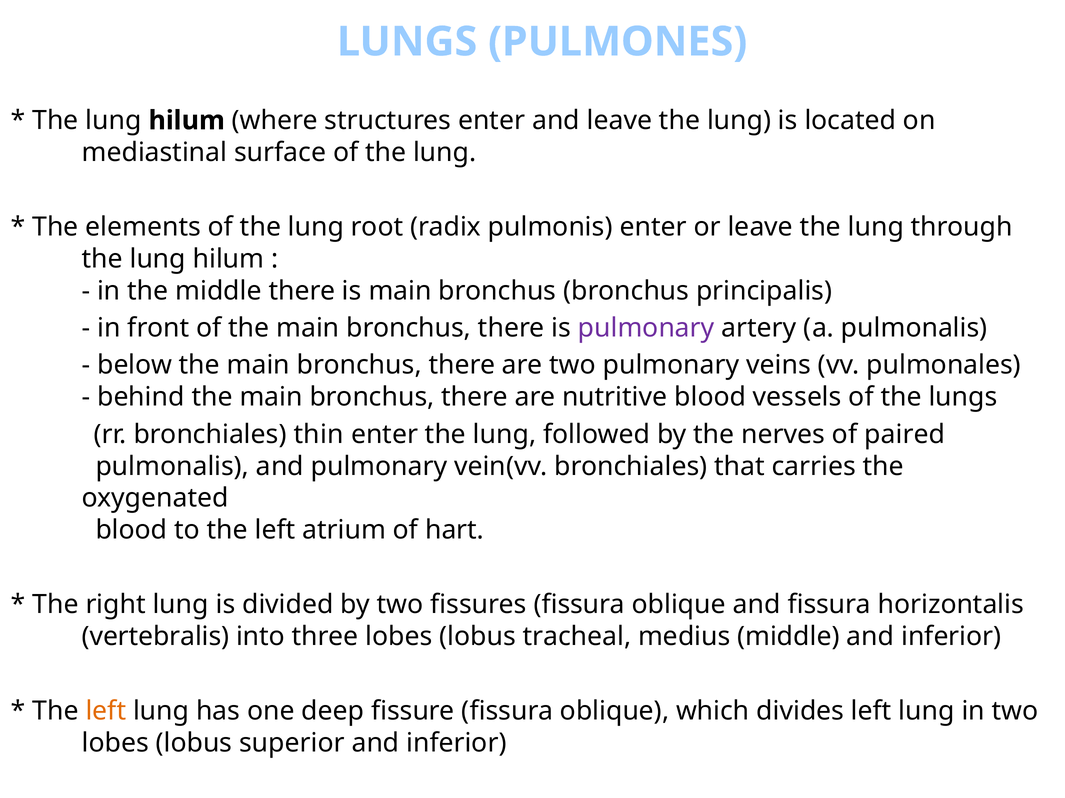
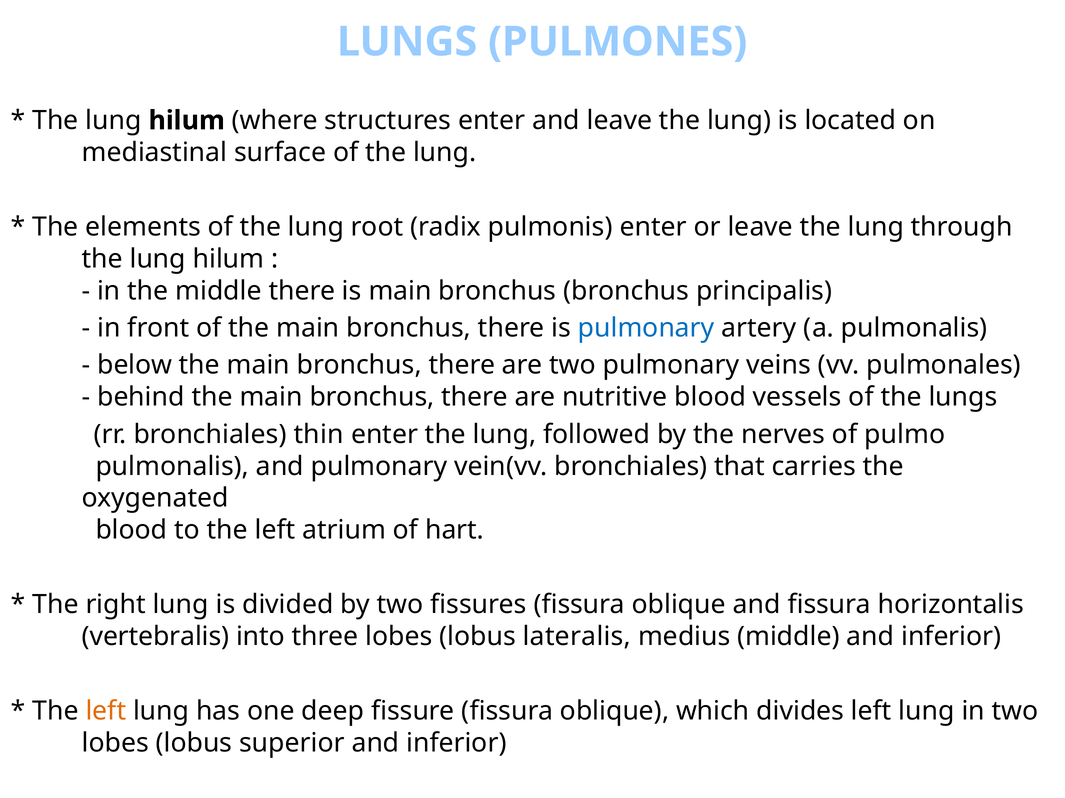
pulmonary colour: purple -> blue (646, 328)
paired: paired -> pulmo (905, 435)
tracheal: tracheal -> lateralis (577, 637)
